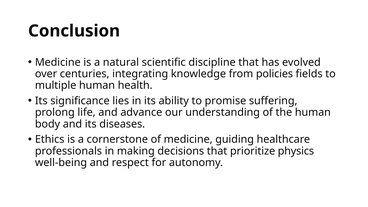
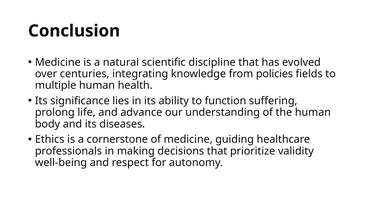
promise: promise -> function (225, 101)
physics: physics -> validity (296, 151)
